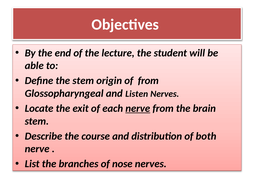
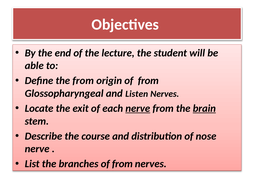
the stem: stem -> from (83, 80)
brain underline: none -> present (204, 108)
both: both -> nose (206, 136)
branches of nose: nose -> from (122, 163)
